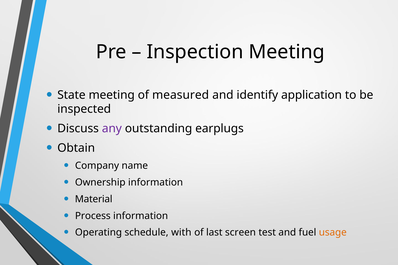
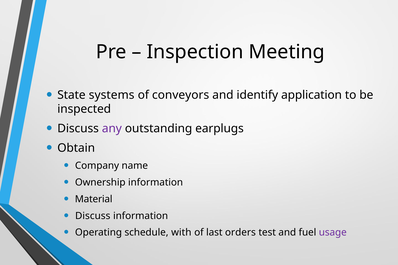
State meeting: meeting -> systems (112, 95)
measured: measured -> conveyors (181, 95)
Process: Process -> Discuss (93, 216)
screen: screen -> orders (240, 233)
usage colour: orange -> purple (333, 233)
